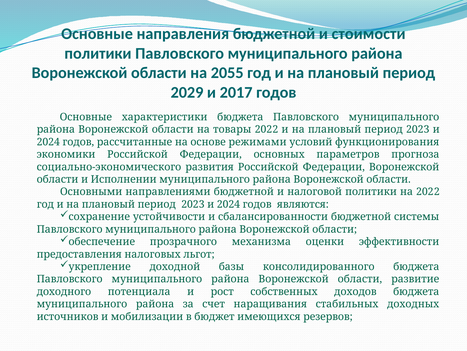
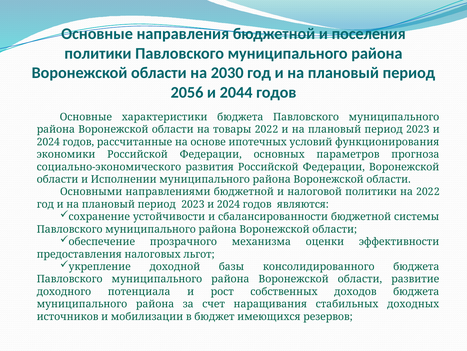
стоимости: стоимости -> поселения (369, 34)
2055: 2055 -> 2030 (227, 73)
2029: 2029 -> 2056 (187, 92)
2017: 2017 -> 2044 (236, 92)
режимами: режимами -> ипотечных (258, 142)
